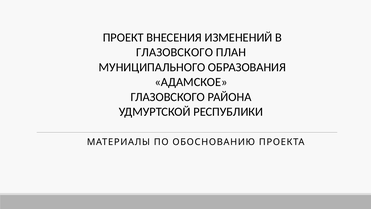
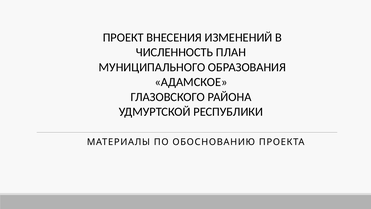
ГЛАЗОВСКОГО: ГЛАЗОВСКОГО -> ЧИСЛЕННОСТЬ (175, 52)
